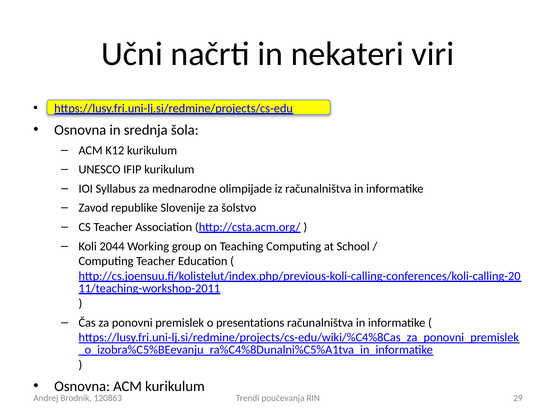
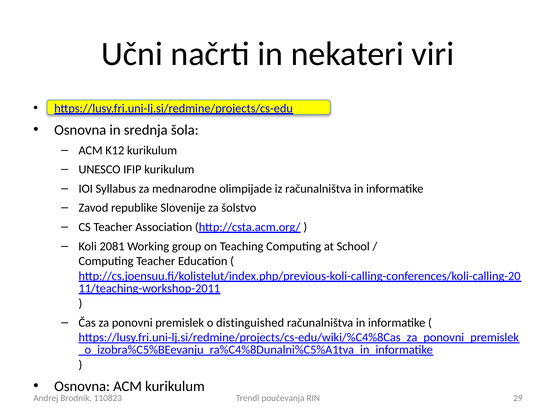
2044: 2044 -> 2081 (112, 246)
presentations: presentations -> distinguished (250, 323)
120863: 120863 -> 110823 (108, 398)
